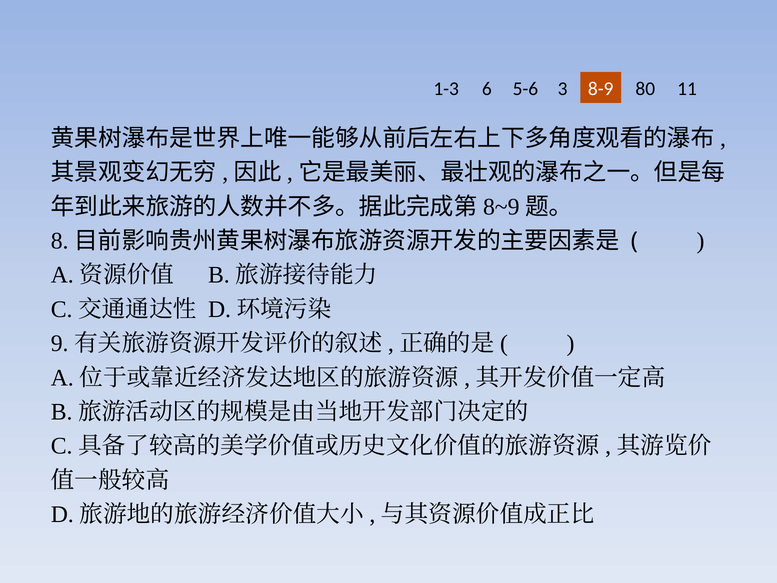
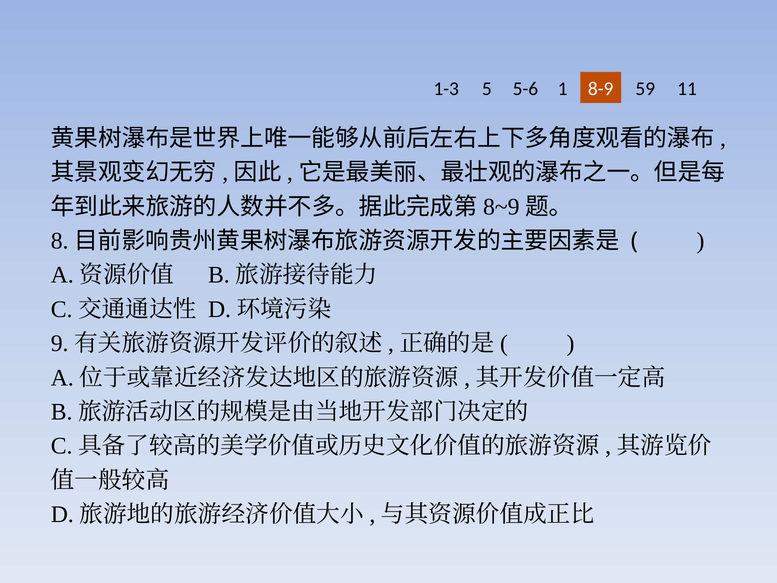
6: 6 -> 5 (487, 89)
3: 3 -> 1 (563, 89)
80: 80 -> 59 (645, 89)
